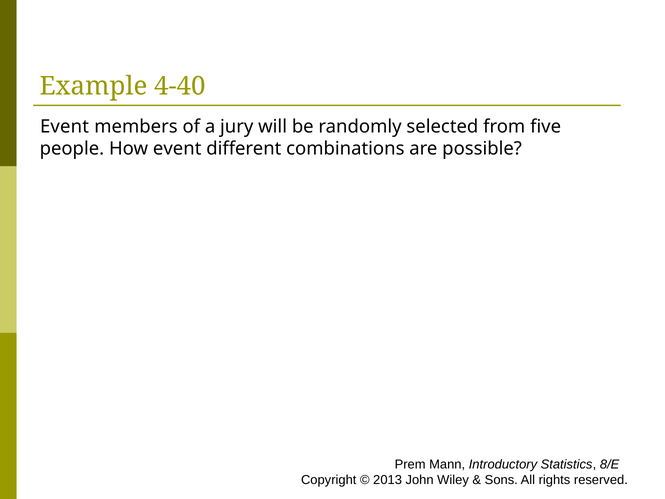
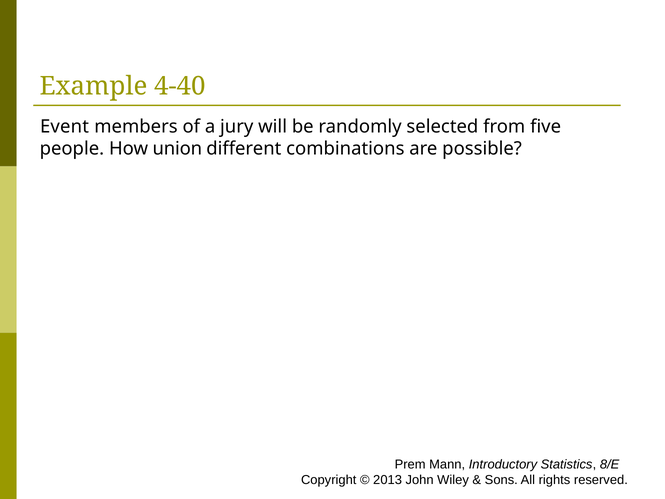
How event: event -> union (177, 149)
